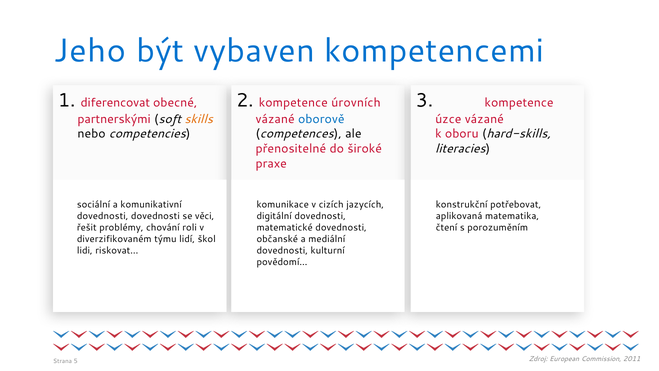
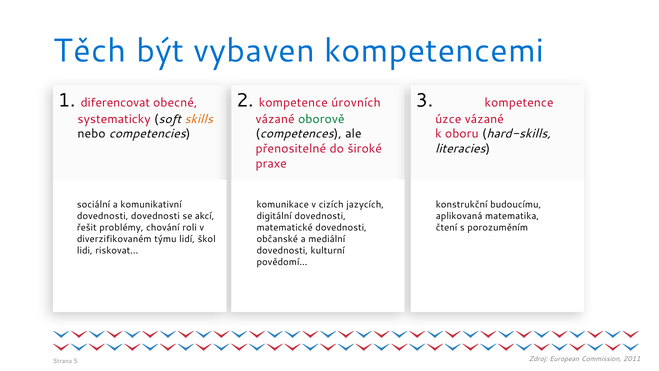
Jeho: Jeho -> Těch (90, 51)
partnerskými: partnerskými -> systematicky (114, 119)
oborově colour: blue -> green (321, 119)
potřebovat: potřebovat -> budoucímu (516, 204)
věci: věci -> akcí (205, 216)
